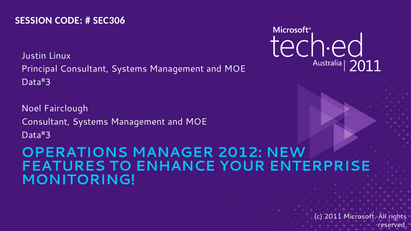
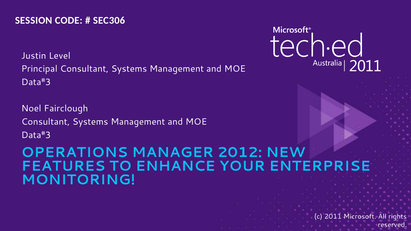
Linux: Linux -> Level (60, 56)
